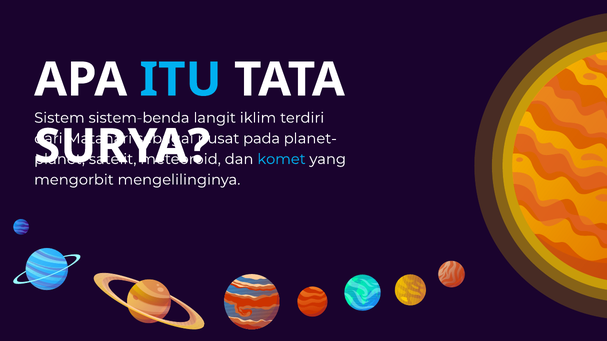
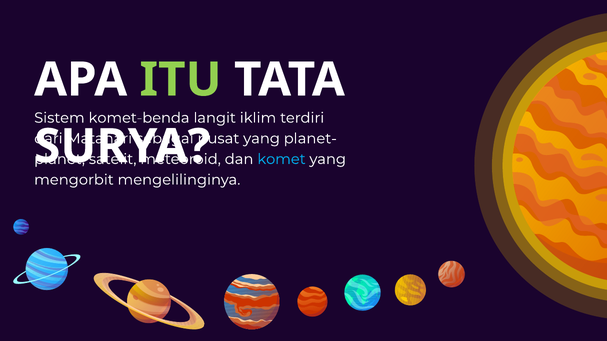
ITU colour: light blue -> light green (181, 80)
sistem-benda: sistem-benda -> komet-benda (139, 118)
pusat pada: pada -> yang (262, 139)
